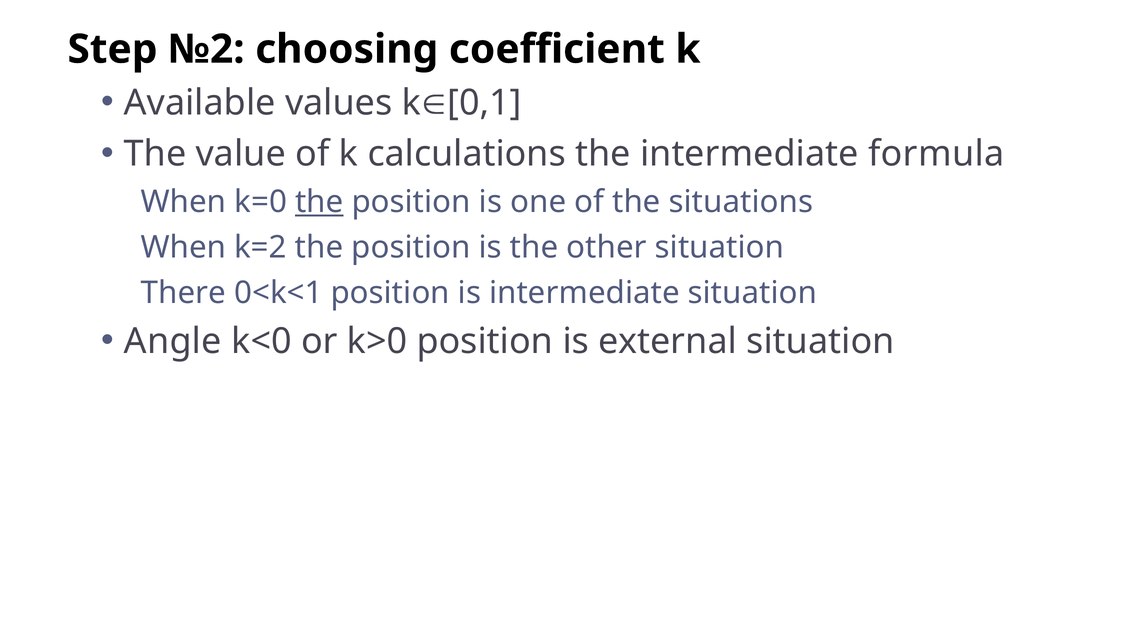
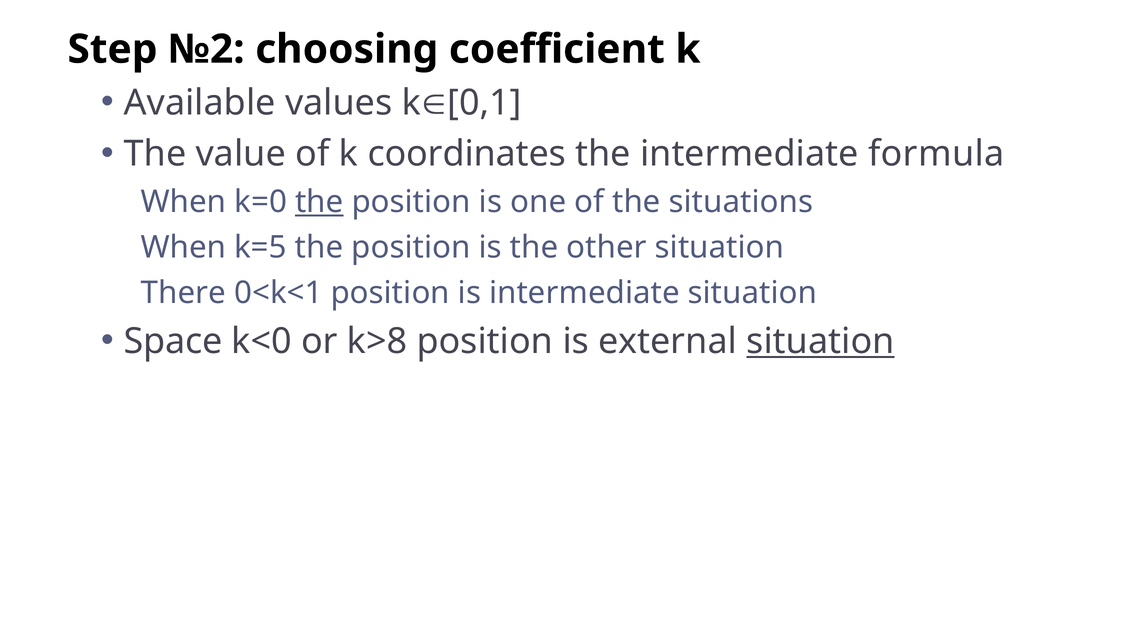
calculations: calculations -> coordinates (467, 154)
k=2: k=2 -> k=5 (260, 247)
Angle: Angle -> Space (173, 341)
k>0: k>0 -> k>8 (377, 341)
situation underline: none -> present (821, 341)
